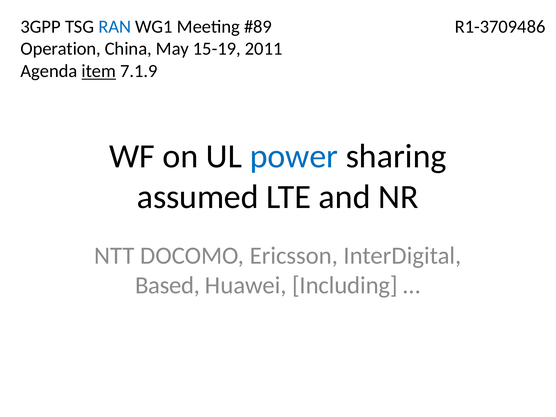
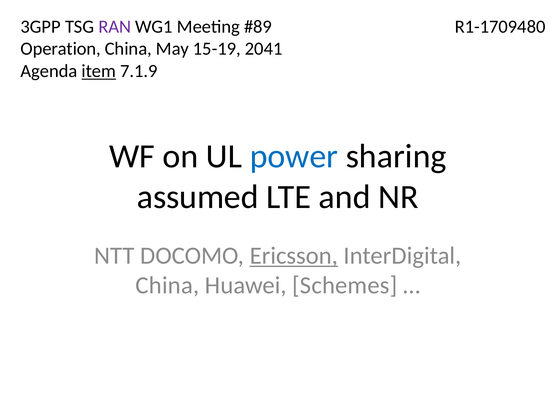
RAN colour: blue -> purple (115, 27)
R1-3709486: R1-3709486 -> R1-1709480 (500, 27)
2011: 2011 -> 2041 (264, 49)
Ericsson underline: none -> present (294, 256)
Based: Based -> China (167, 285)
Including: Including -> Schemes (345, 285)
